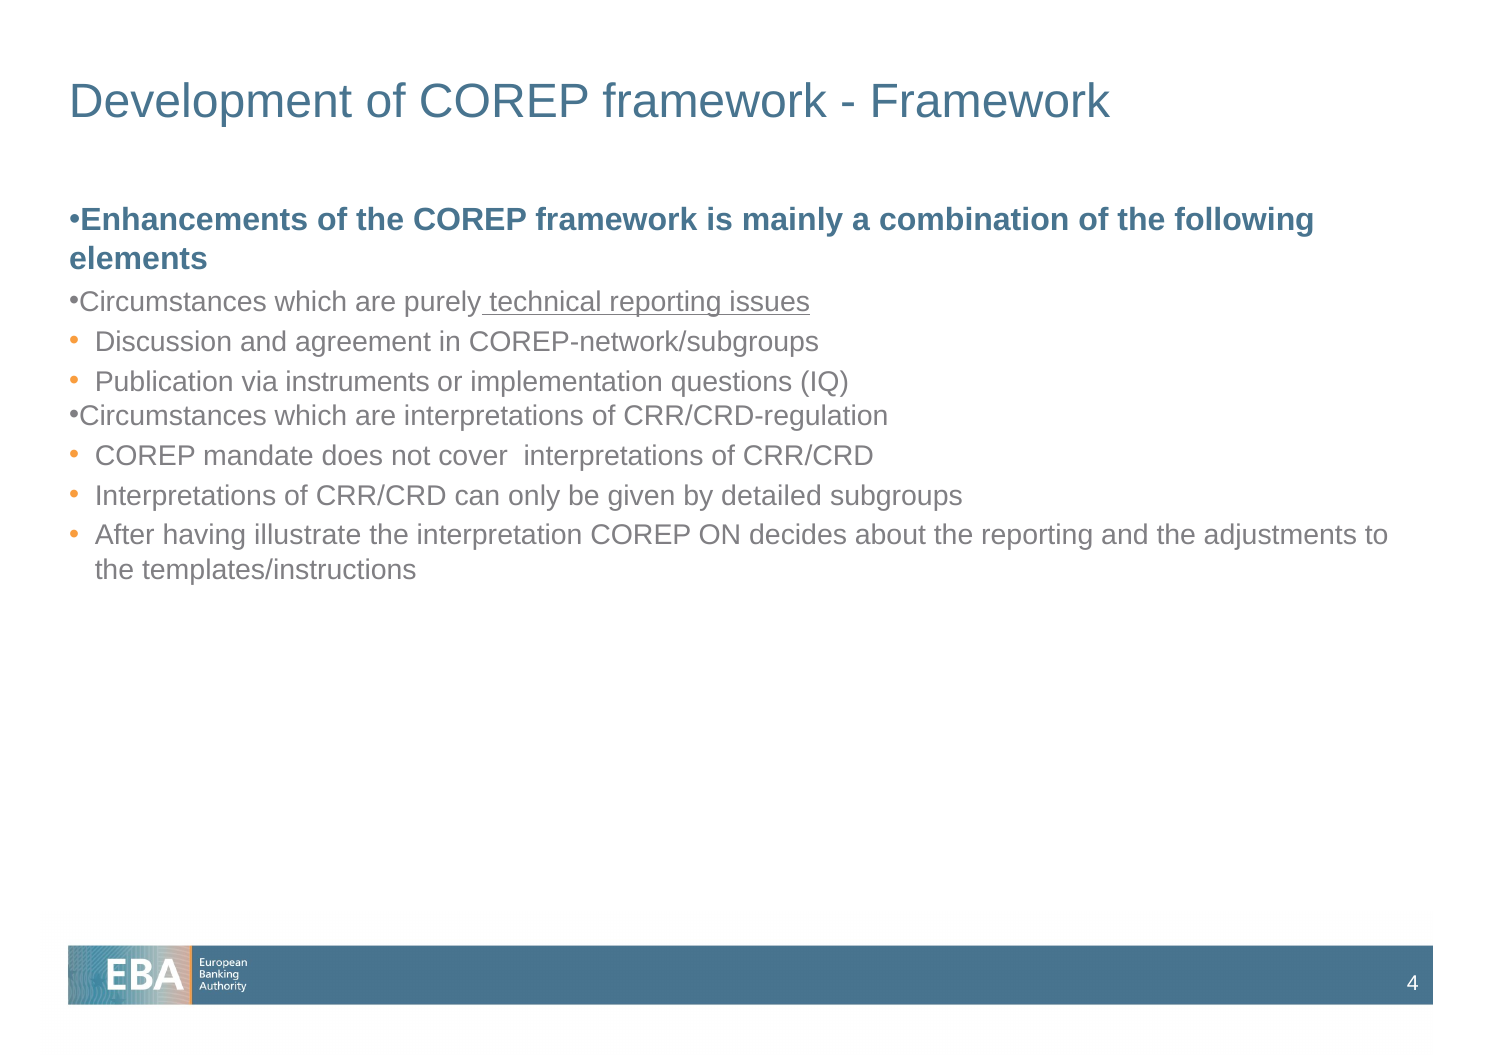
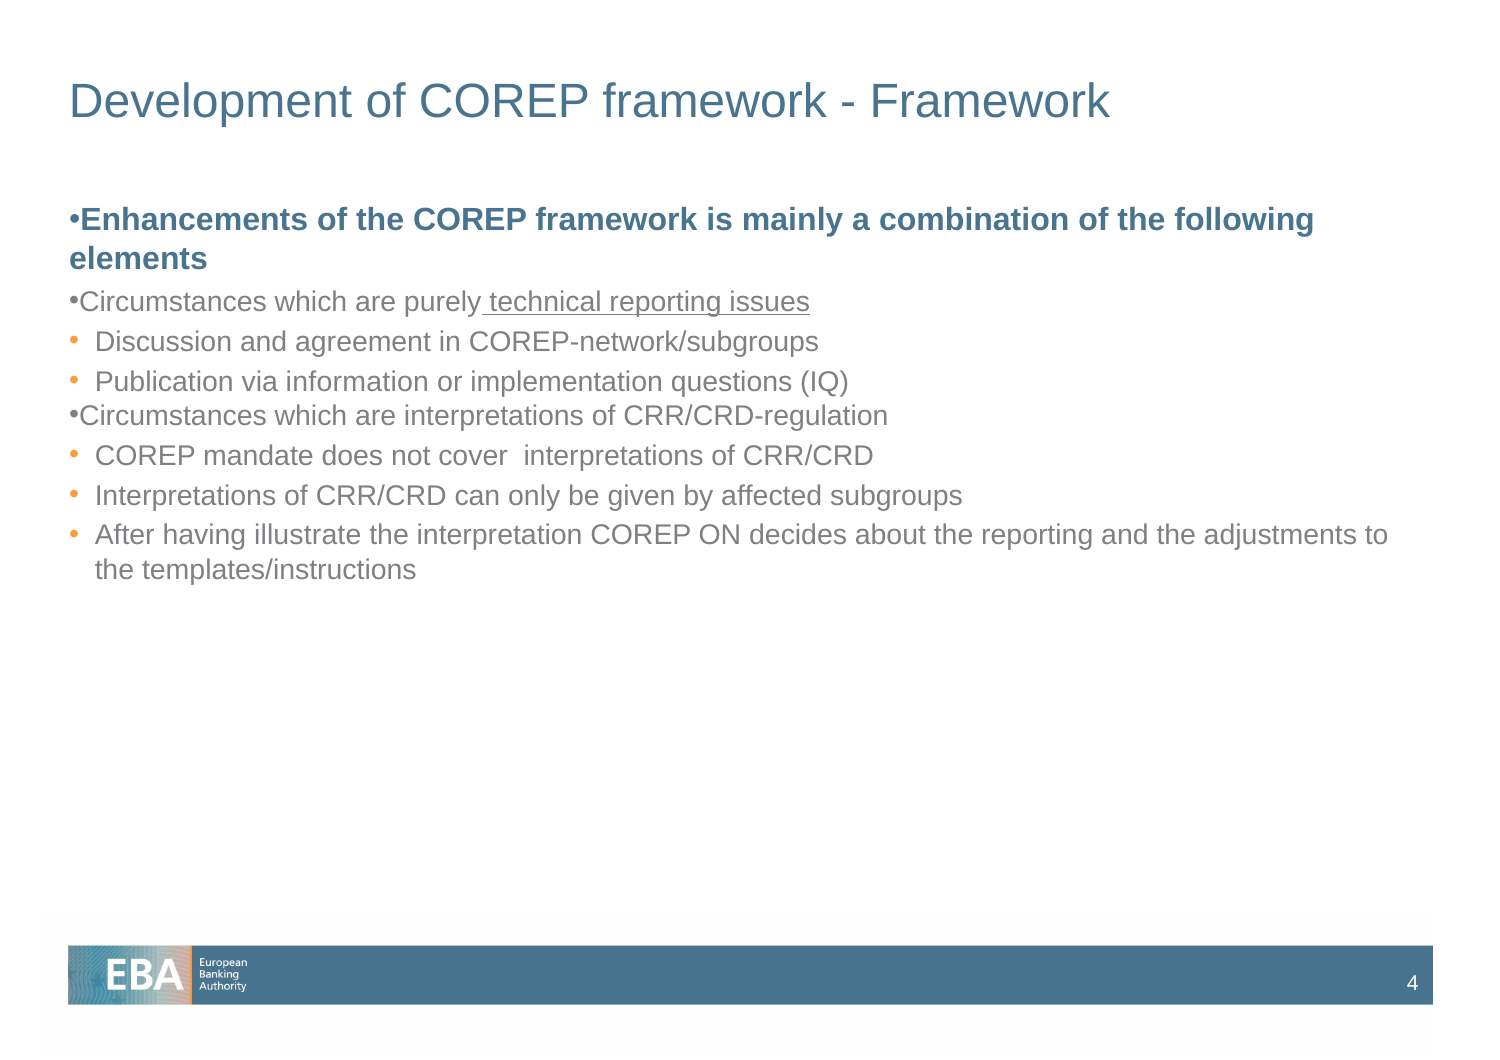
instruments: instruments -> information (357, 382)
detailed: detailed -> affected (772, 496)
